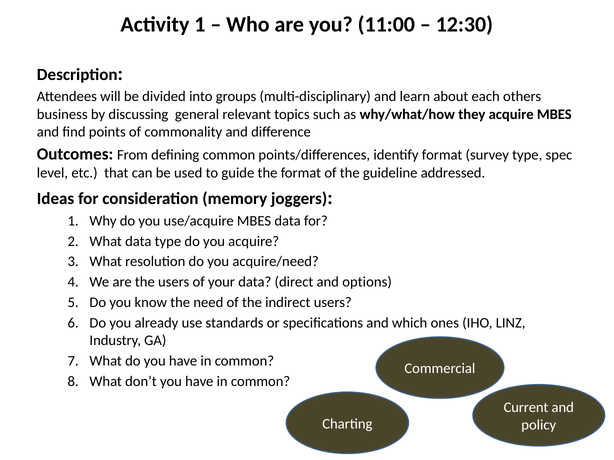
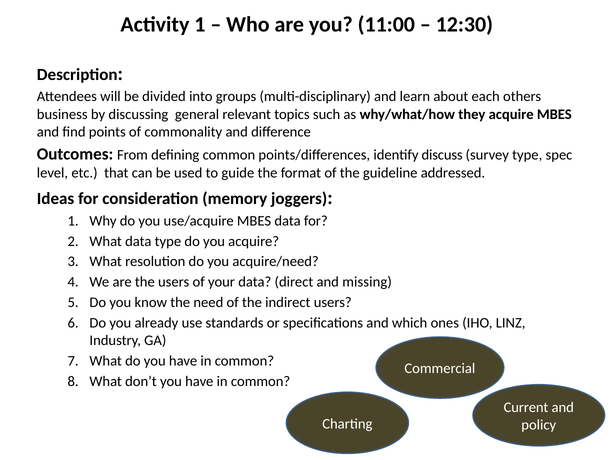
identify format: format -> discuss (442, 155)
options: options -> missing (367, 282)
